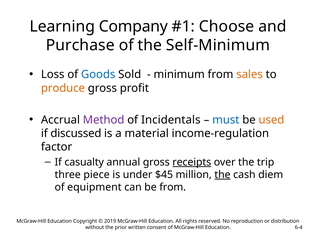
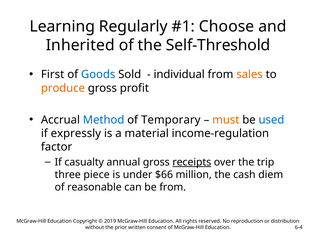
Company: Company -> Regularly (133, 26)
Purchase: Purchase -> Inherited (80, 45)
Self-Minimum: Self-Minimum -> Self-Threshold (218, 45)
Loss: Loss -> First (53, 74)
minimum: minimum -> individual (179, 74)
Method colour: purple -> blue (104, 120)
Incidentals: Incidentals -> Temporary (171, 120)
must colour: blue -> orange (226, 120)
used colour: orange -> blue (271, 120)
discussed: discussed -> expressly (76, 133)
$45: $45 -> $66 (164, 174)
the underline: present -> none (222, 174)
equipment: equipment -> reasonable (94, 187)
